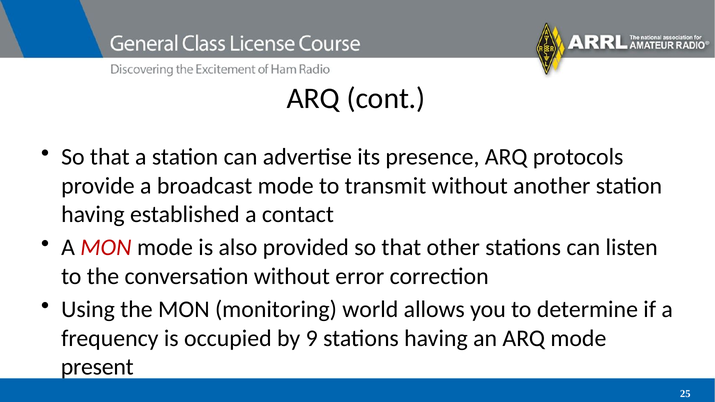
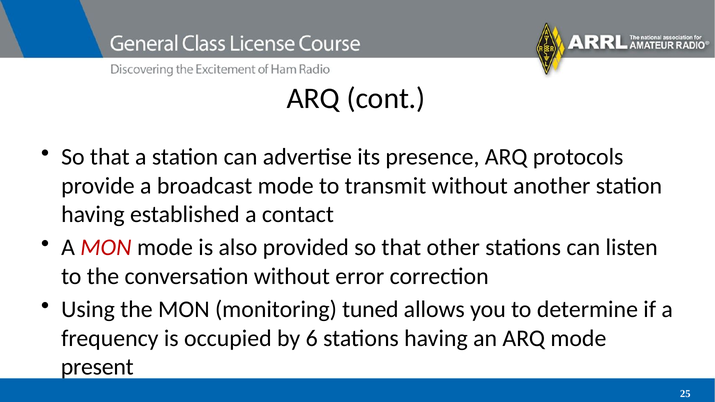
world: world -> tuned (370, 310)
9: 9 -> 6 (312, 338)
